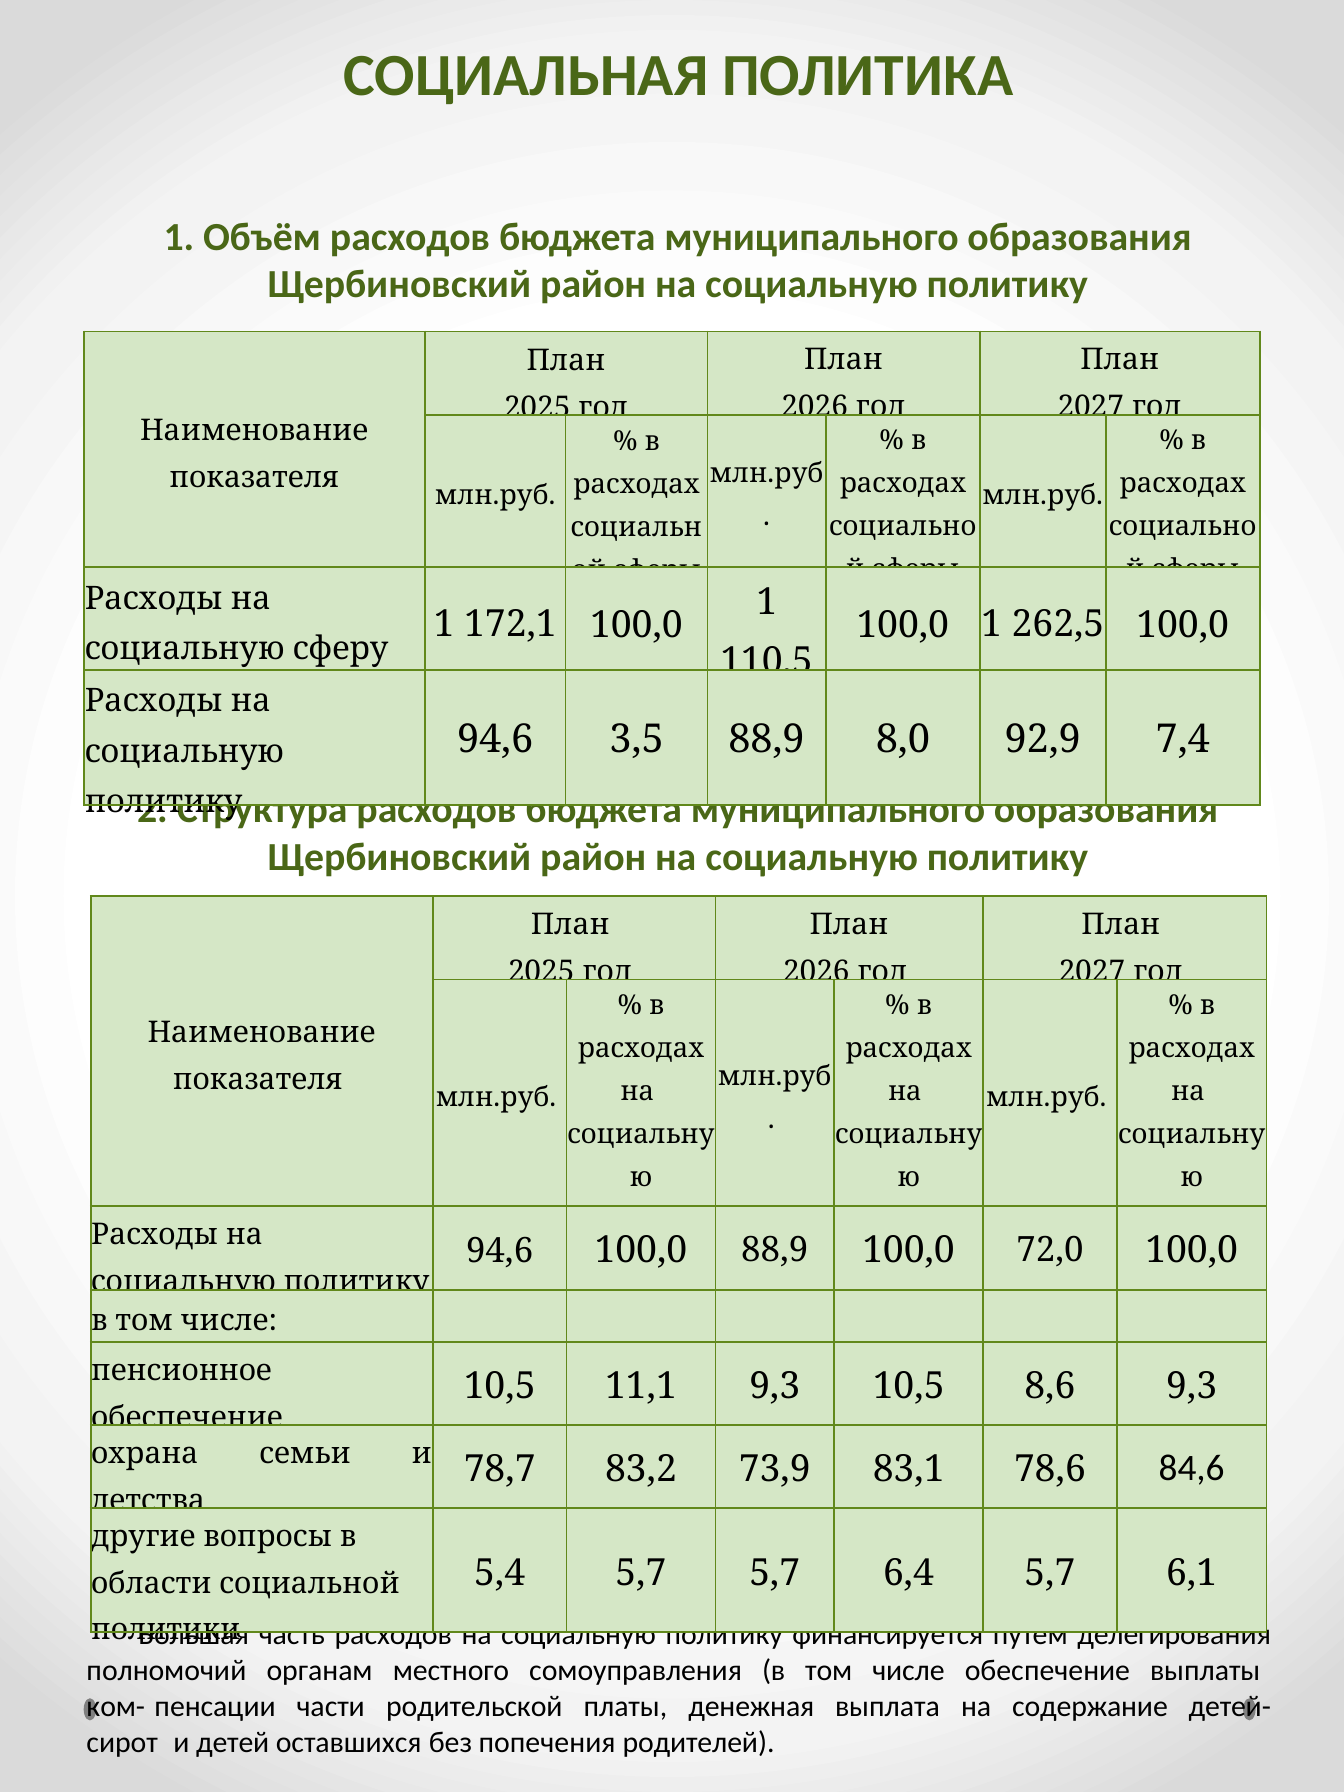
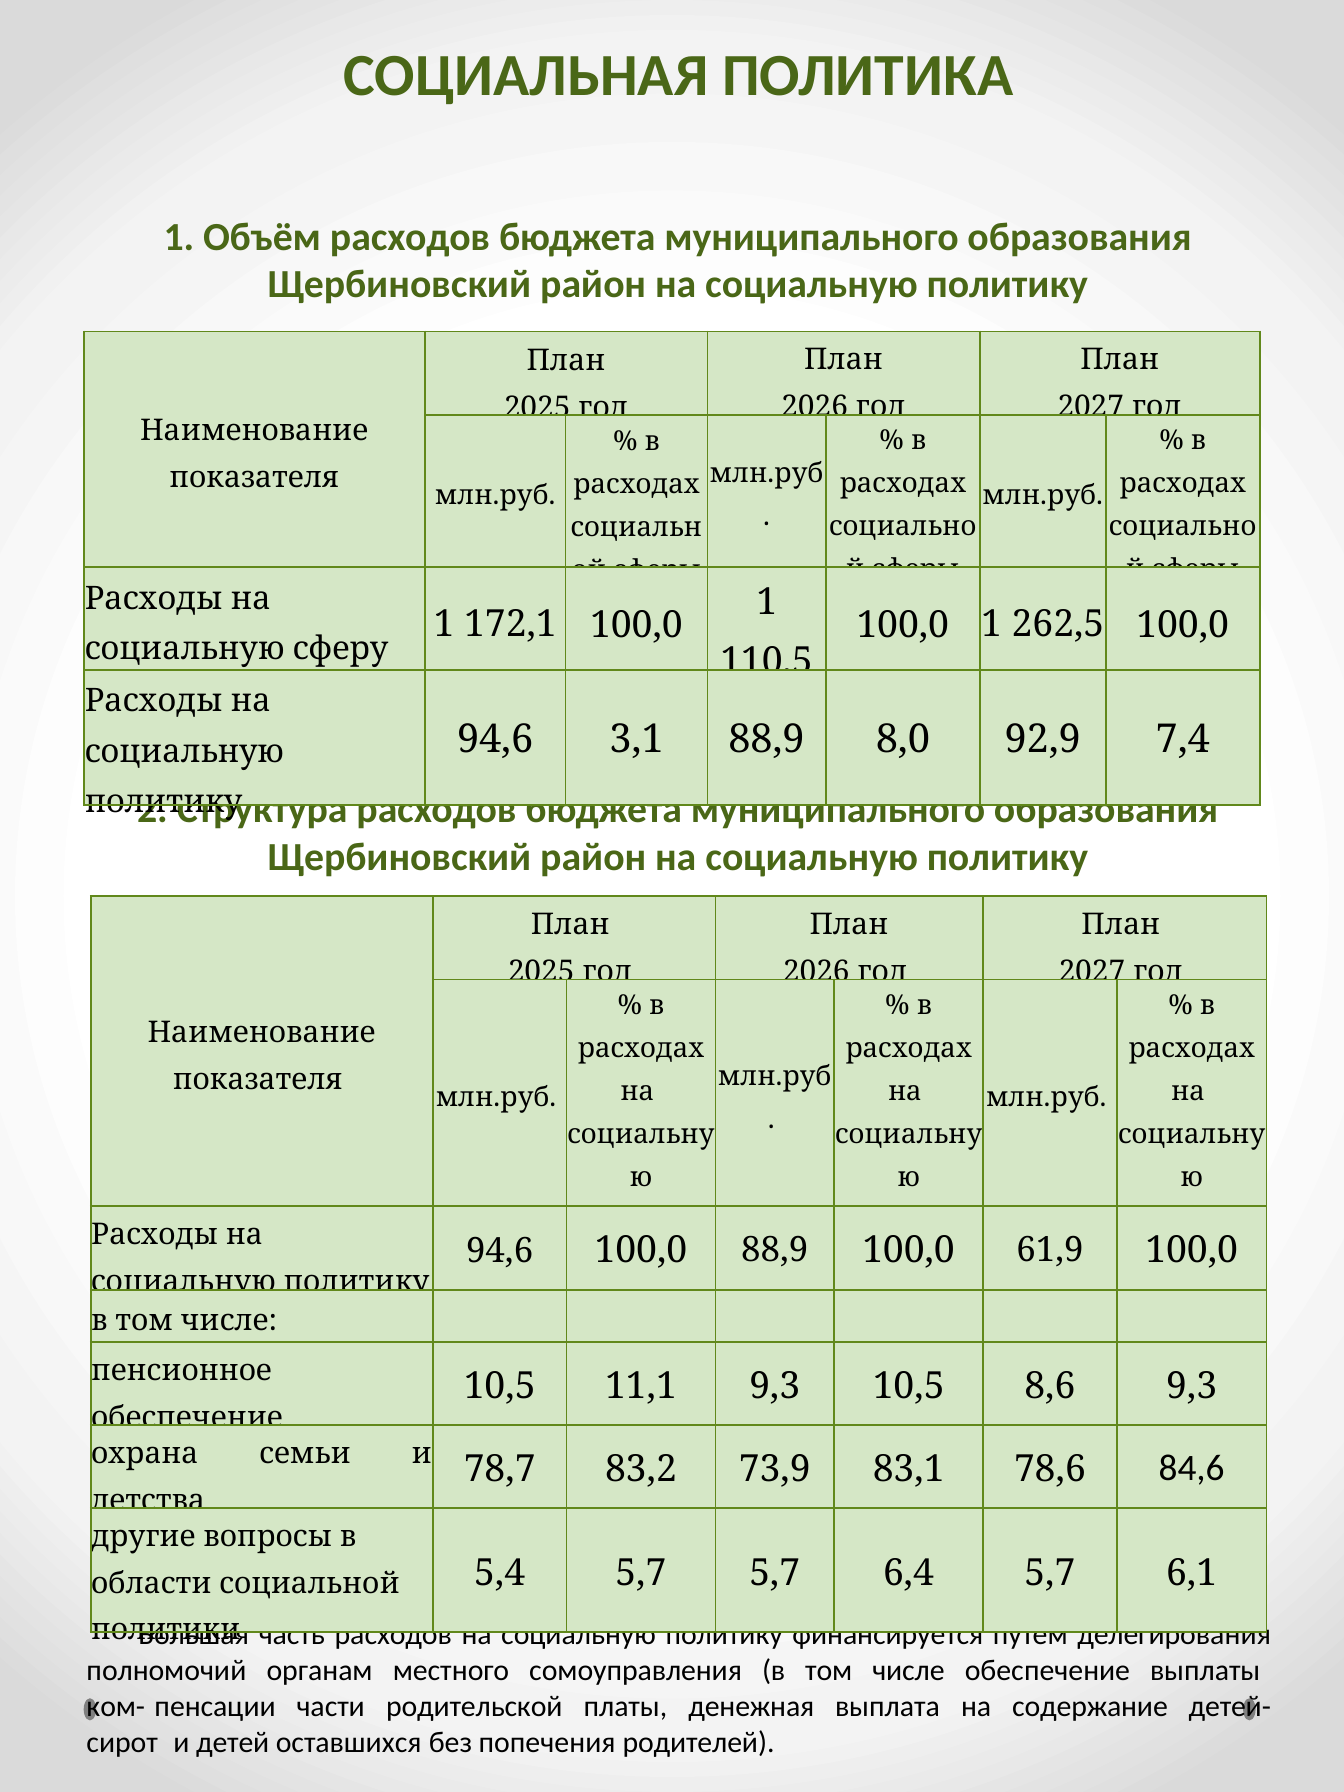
3,5: 3,5 -> 3,1 (637, 740)
72,0: 72,0 -> 61,9 (1050, 1250)
